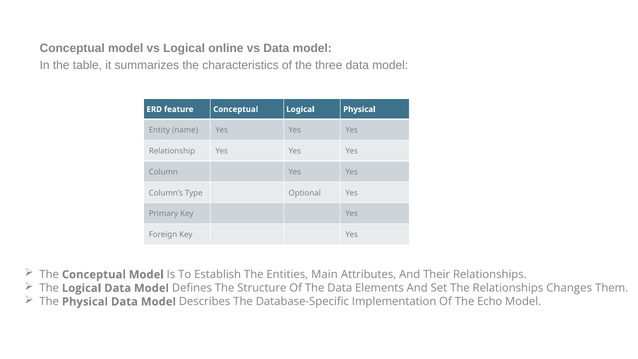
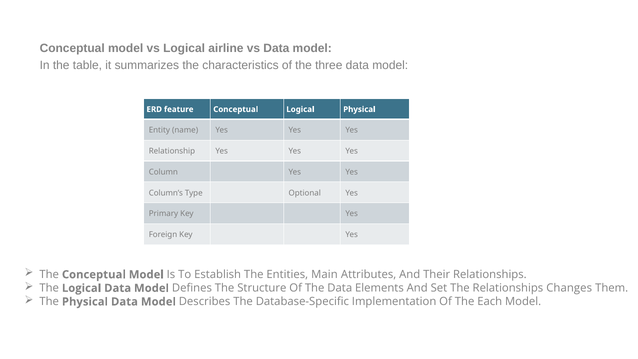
online: online -> airline (226, 48)
Echo: Echo -> Each (490, 302)
